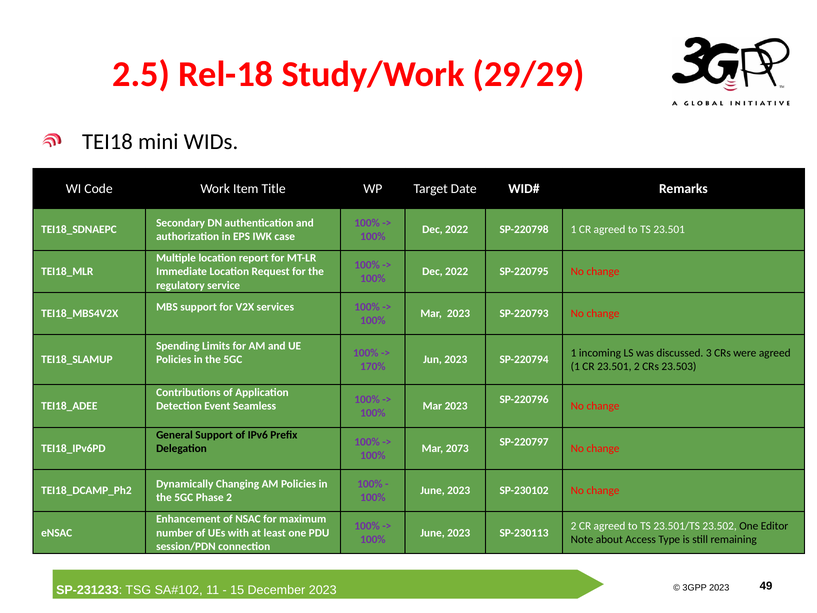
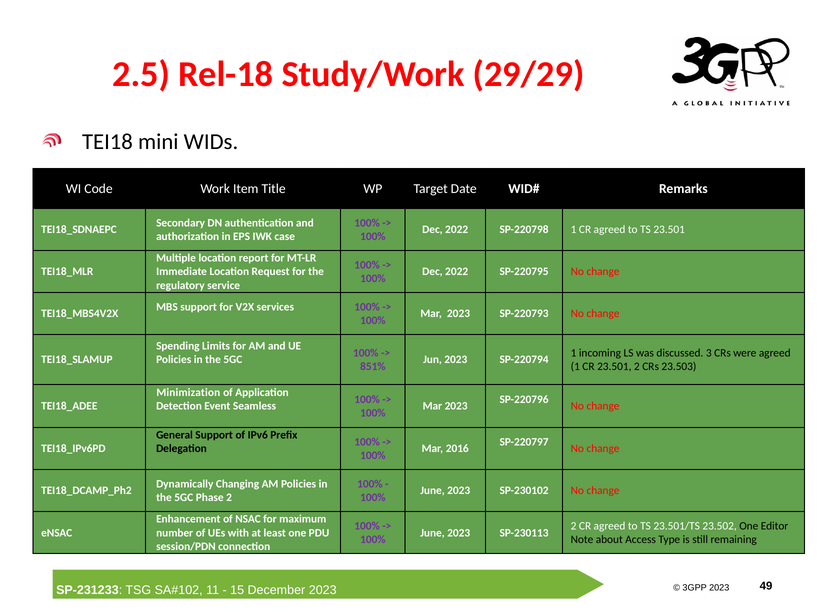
170%: 170% -> 851% (373, 366)
Contributions: Contributions -> Minimization (188, 392)
2073: 2073 -> 2016 (457, 449)
